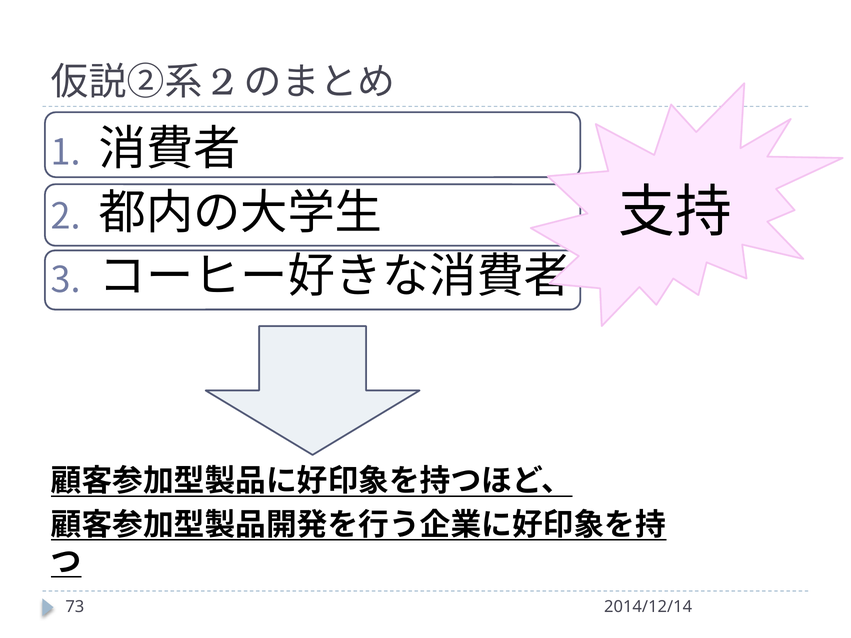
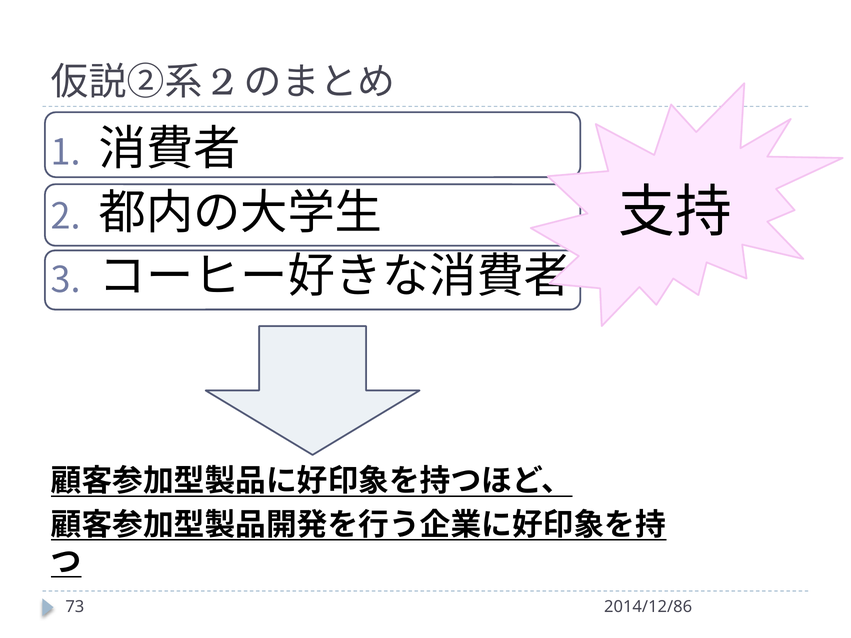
2014/12/14: 2014/12/14 -> 2014/12/86 (648, 607)
